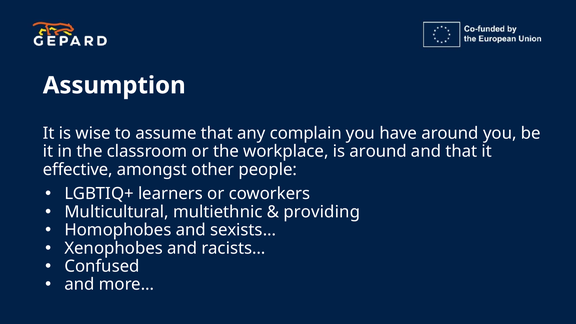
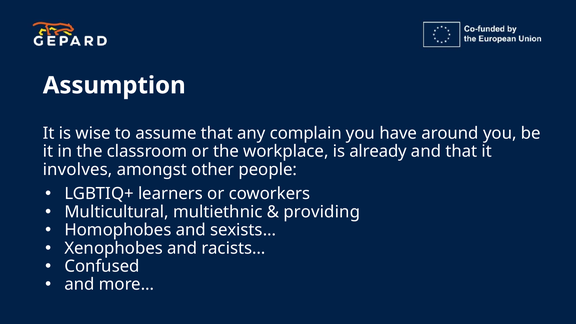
is around: around -> already (378, 151)
effective: effective -> involves (78, 170)
